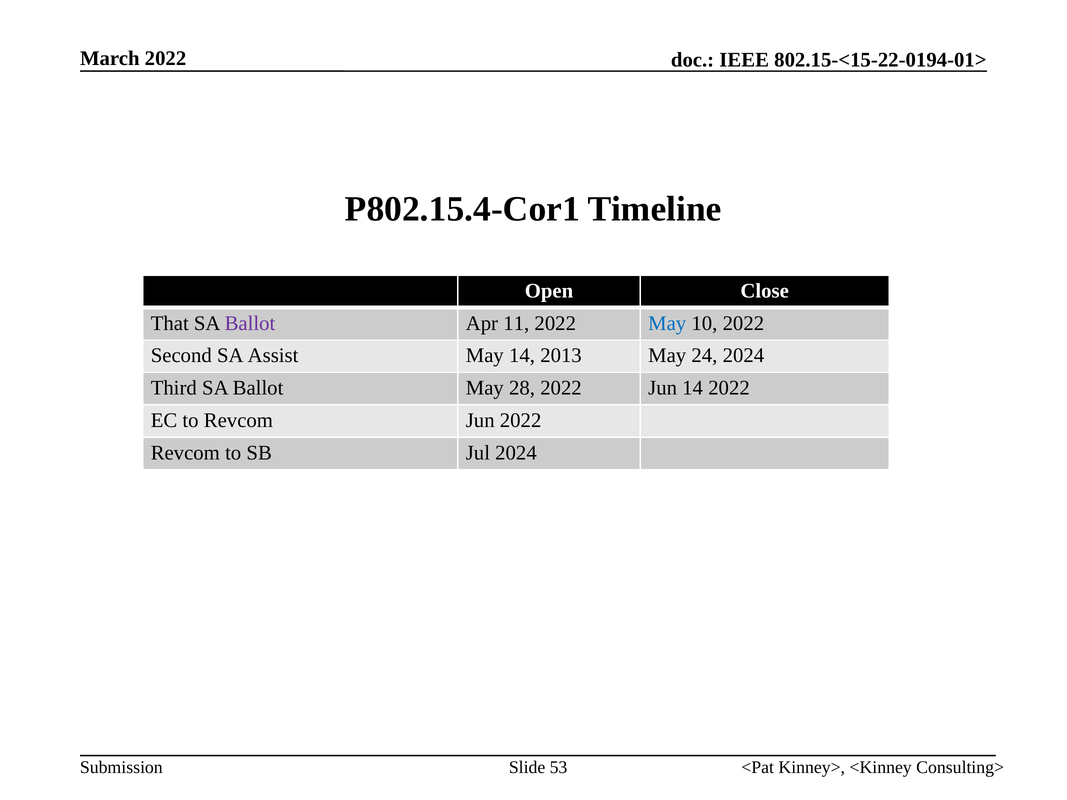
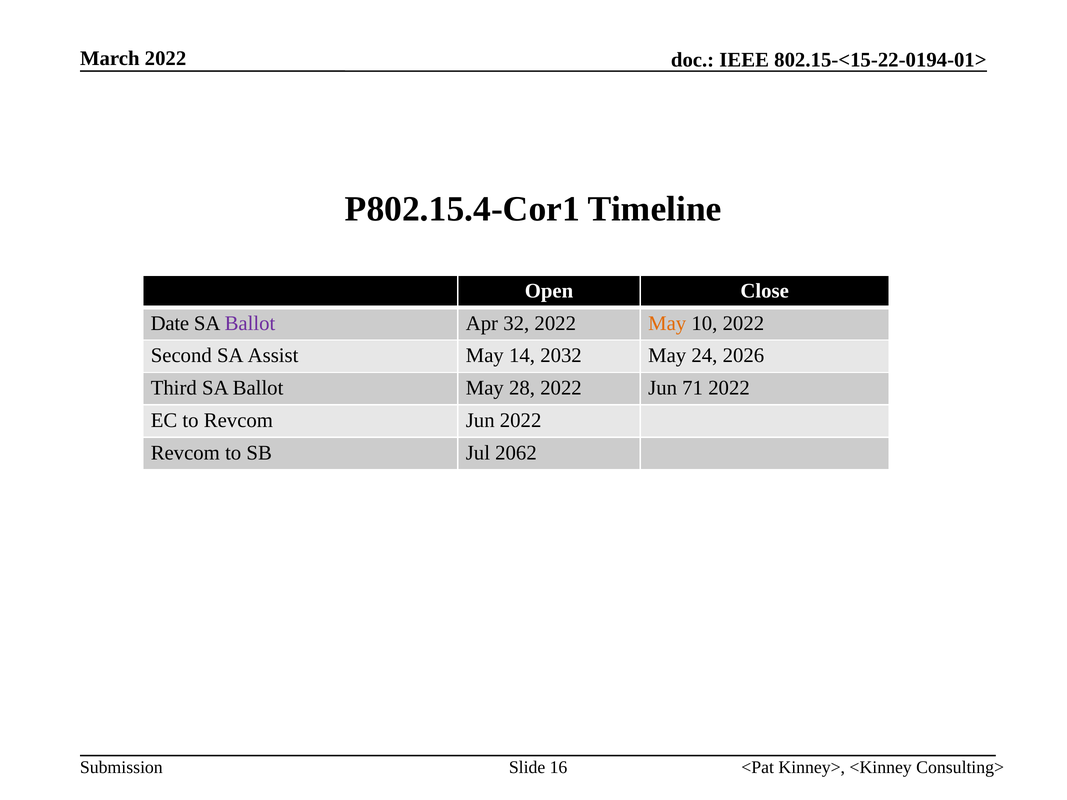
That: That -> Date (170, 323)
11: 11 -> 32 (516, 323)
May colour: blue -> orange (667, 323)
2013: 2013 -> 2032 (561, 356)
24 2024: 2024 -> 2026 (743, 356)
Jun 14: 14 -> 71 (693, 388)
Jul 2024: 2024 -> 2062 (516, 453)
53: 53 -> 16 (558, 768)
